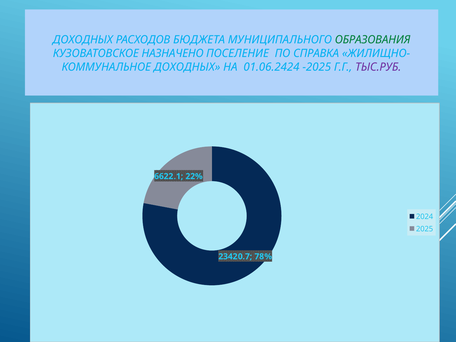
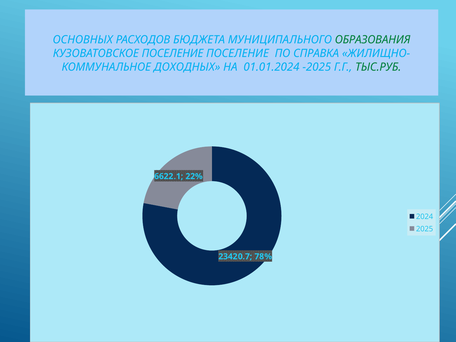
ДОХОДНЫХ: ДОХОДНЫХ -> ОСНОВНЫХ (83, 40)
КУЗОВАТОВСКОЕ НАЗНАЧЕНО: НАЗНАЧЕНО -> ПОСЕЛЕНИЕ (173, 53)
01.06.2424: 01.06.2424 -> 01.01.2024 (271, 67)
ТЫС.РУБ colour: purple -> green (378, 67)
